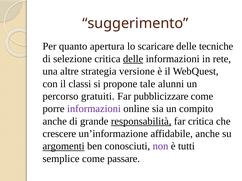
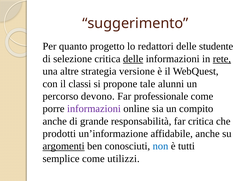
apertura: apertura -> progetto (107, 46)
scaricare: scaricare -> redattori (156, 46)
tecniche: tecniche -> studente (216, 46)
rete underline: none -> present (222, 59)
gratuiti: gratuiti -> devono (98, 97)
pubblicizzare: pubblicizzare -> professionale (161, 97)
responsabilità underline: present -> none (141, 122)
crescere: crescere -> prodotti (59, 134)
non colour: purple -> blue (160, 147)
passare: passare -> utilizzi (123, 159)
